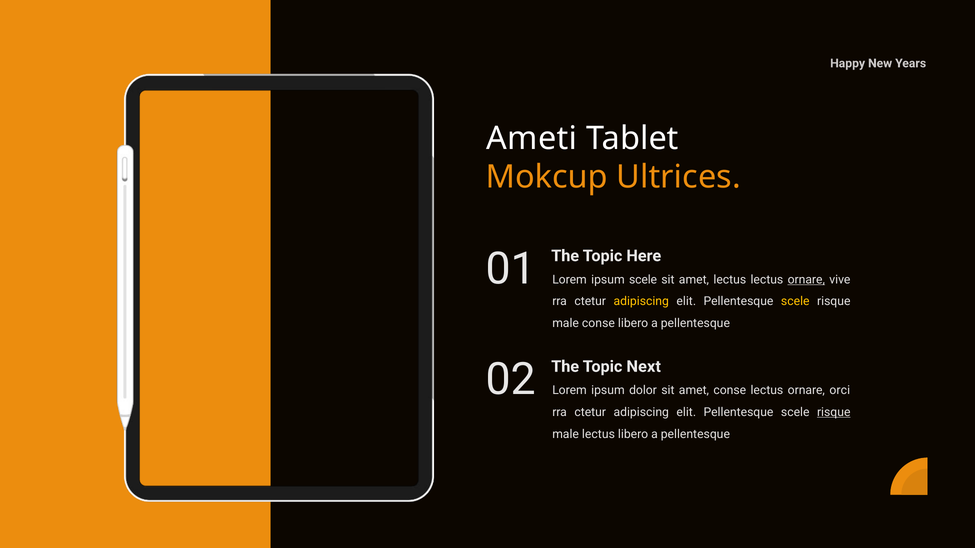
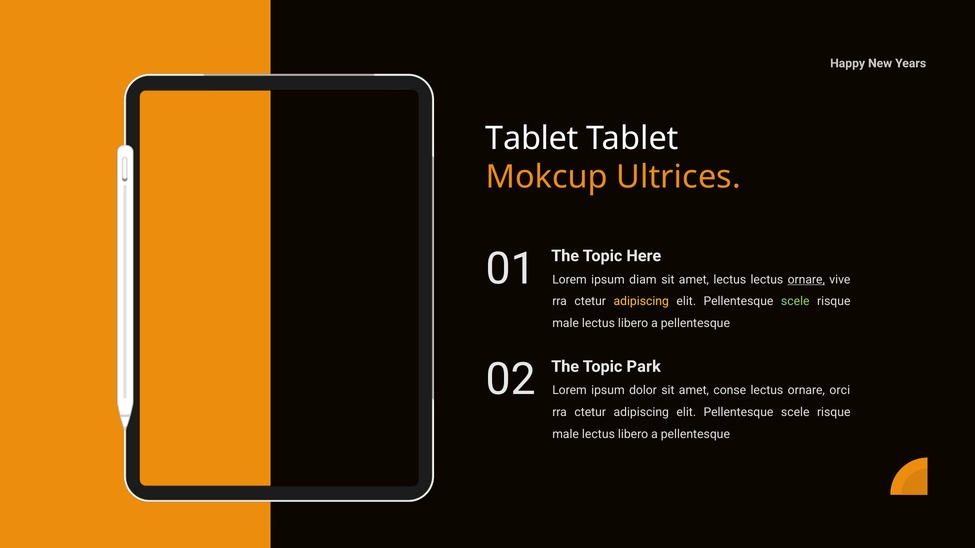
Ameti: Ameti -> Tablet (532, 138)
ipsum scele: scele -> diam (643, 280)
scele colour: yellow -> light green (795, 302)
conse: conse -> lectus (598, 324)
Next: Next -> Park (644, 367)
risque underline: present -> none (834, 412)
